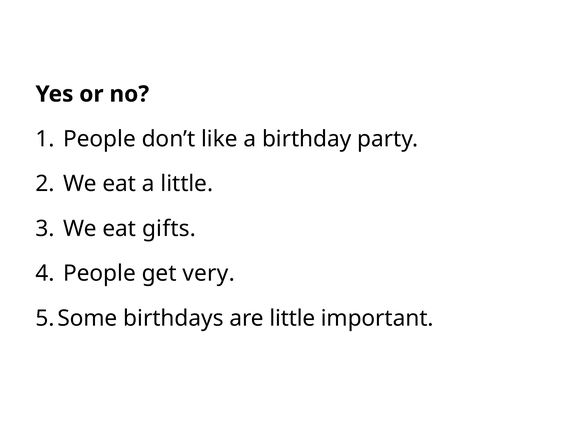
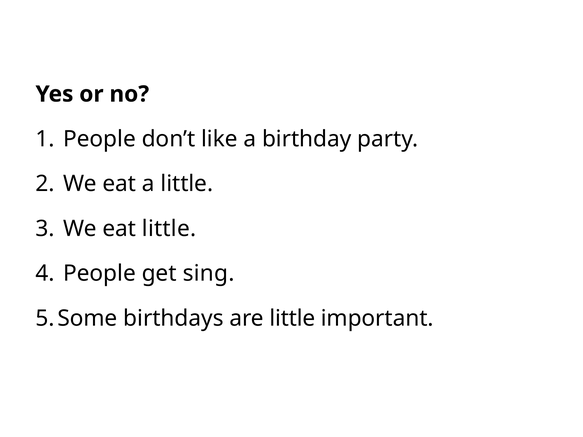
eat gifts: gifts -> little (169, 229)
very: very -> sing (209, 274)
